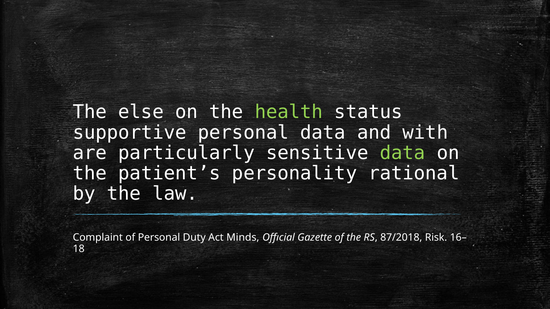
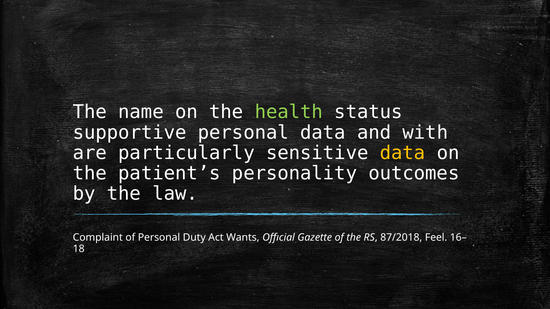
else: else -> name (141, 112)
data colour: light green -> yellow (403, 153)
rational: rational -> outcomes (414, 173)
Minds: Minds -> Wants (243, 238)
Risk: Risk -> Feel (436, 238)
